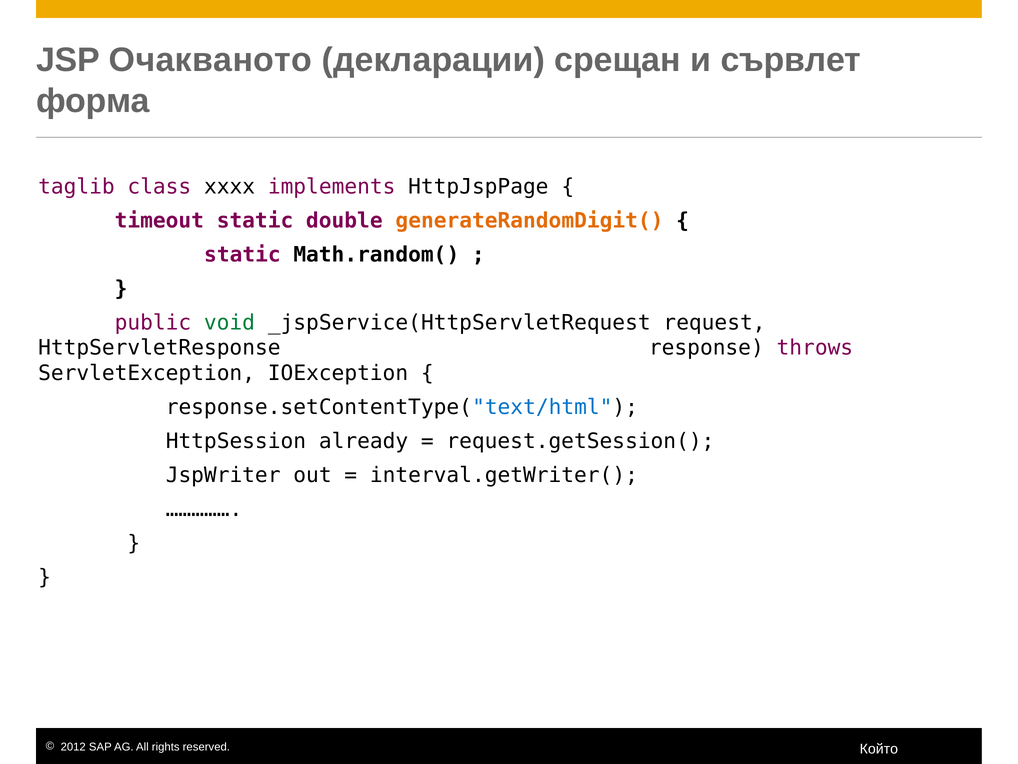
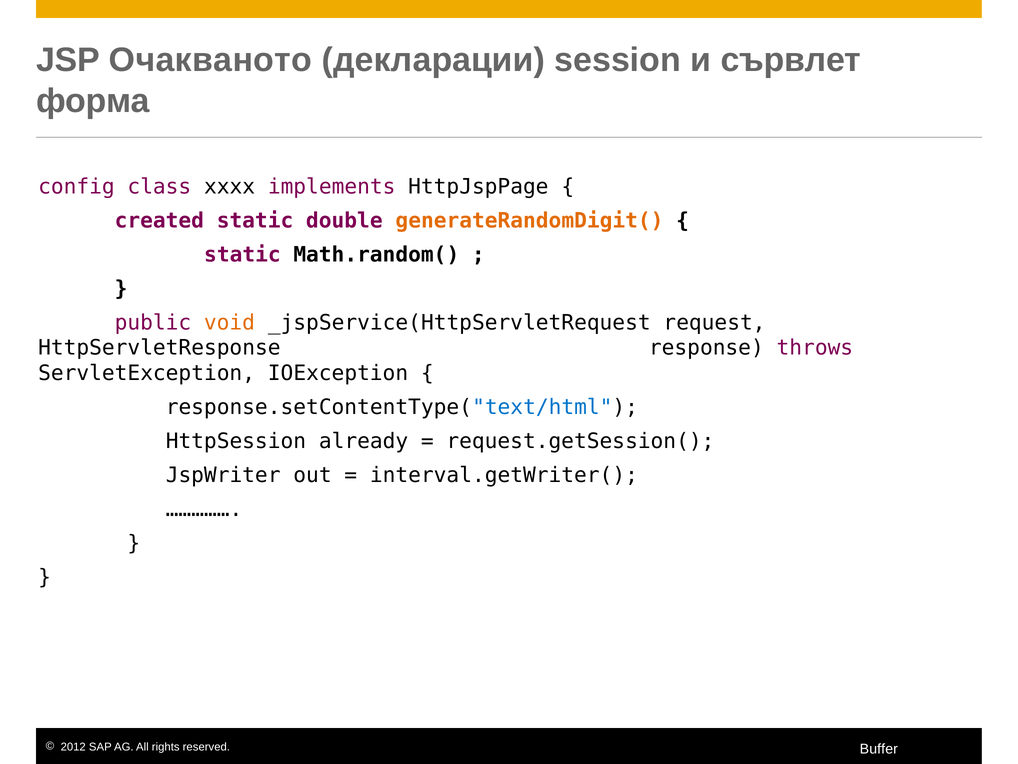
срещан: срещан -> session (618, 60)
taglib: taglib -> config (76, 187)
timeout: timeout -> created (159, 220)
void colour: green -> orange (229, 322)
Който: Който -> Buffer (879, 748)
